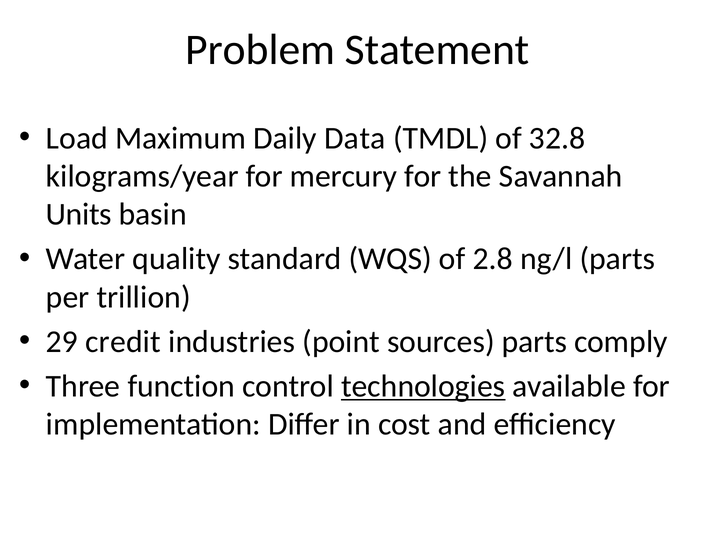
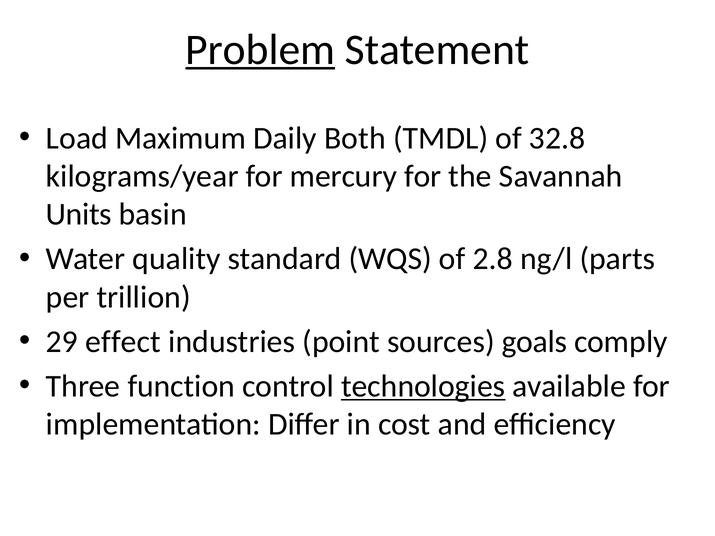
Problem underline: none -> present (260, 50)
Data: Data -> Both (355, 138)
credit: credit -> effect (123, 342)
sources parts: parts -> goals (535, 342)
